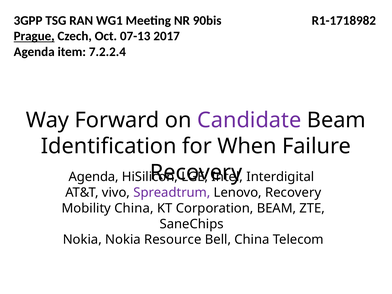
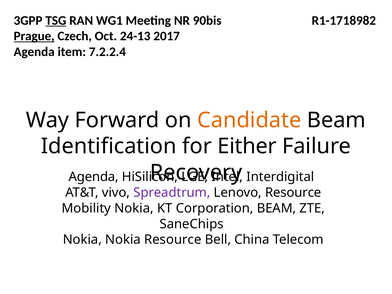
TSG underline: none -> present (56, 20)
07-13: 07-13 -> 24-13 (135, 36)
Candidate colour: purple -> orange (249, 120)
When: When -> Either (247, 146)
Lenovo Recovery: Recovery -> Resource (293, 193)
Mobility China: China -> Nokia (134, 208)
